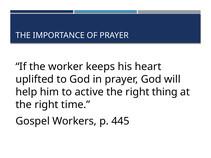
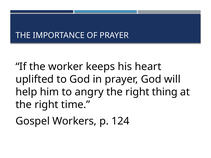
active: active -> angry (89, 92)
445: 445 -> 124 (120, 121)
